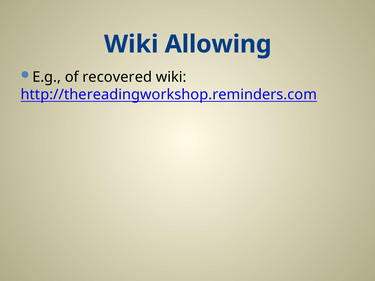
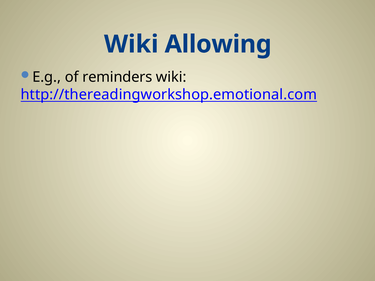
recovered: recovered -> reminders (117, 77)
http://thereadingworkshop.reminders.com: http://thereadingworkshop.reminders.com -> http://thereadingworkshop.emotional.com (169, 95)
